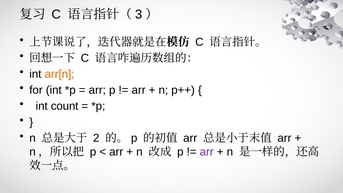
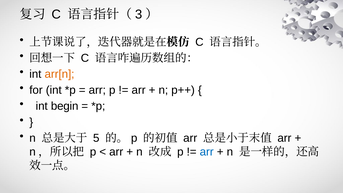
count: count -> begin (65, 106)
2: 2 -> 5 (96, 138)
arr colour: purple -> blue (207, 152)
